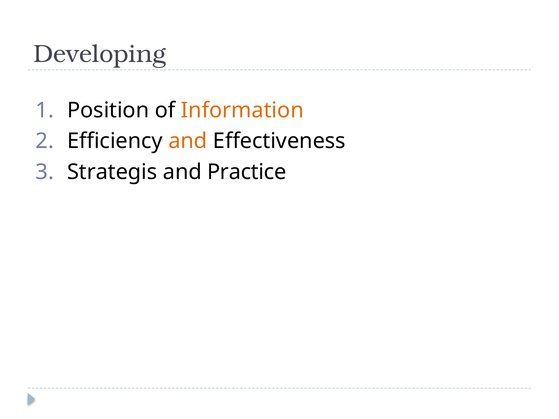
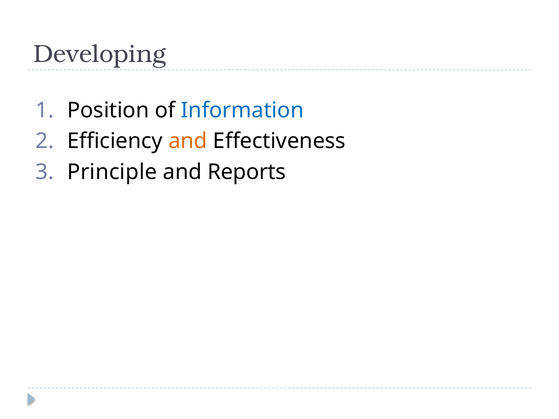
Information colour: orange -> blue (242, 110)
Strategis: Strategis -> Principle (112, 172)
Practice: Practice -> Reports (247, 172)
